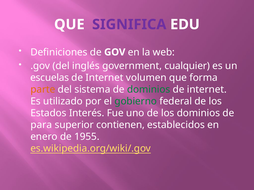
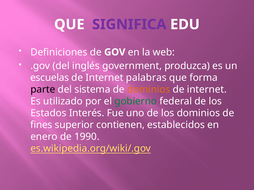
cualquier: cualquier -> produzca (187, 66)
volumen: volumen -> palabras (146, 78)
parte colour: orange -> black (43, 90)
dominios colour: green -> orange (149, 90)
para: para -> fines (41, 125)
1955: 1955 -> 1990 (87, 137)
